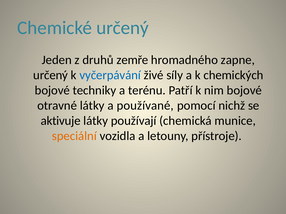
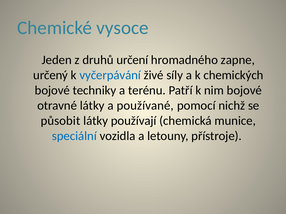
Chemické určený: určený -> vysoce (122, 28)
zemře: zemře -> určení (132, 60)
aktivuje: aktivuje -> působit (60, 121)
speciální colour: orange -> blue (74, 136)
